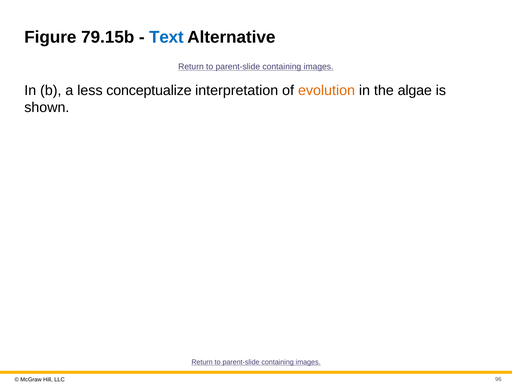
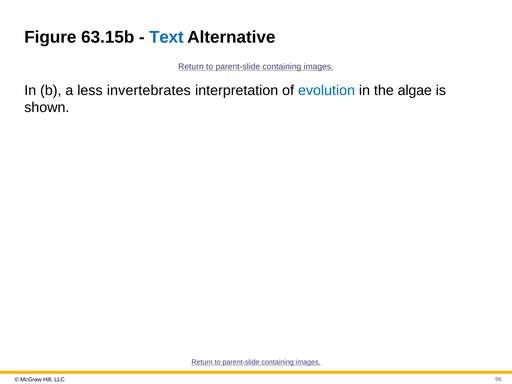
79.15b: 79.15b -> 63.15b (108, 37)
conceptualize: conceptualize -> invertebrates (149, 90)
evolution colour: orange -> blue (327, 90)
